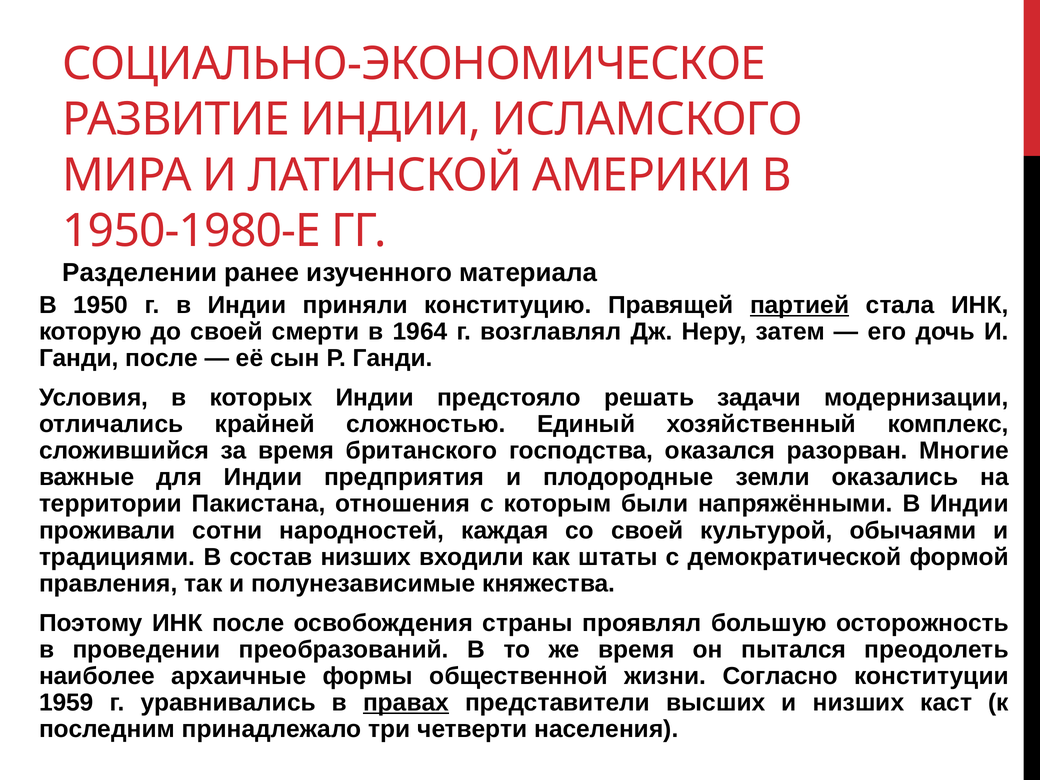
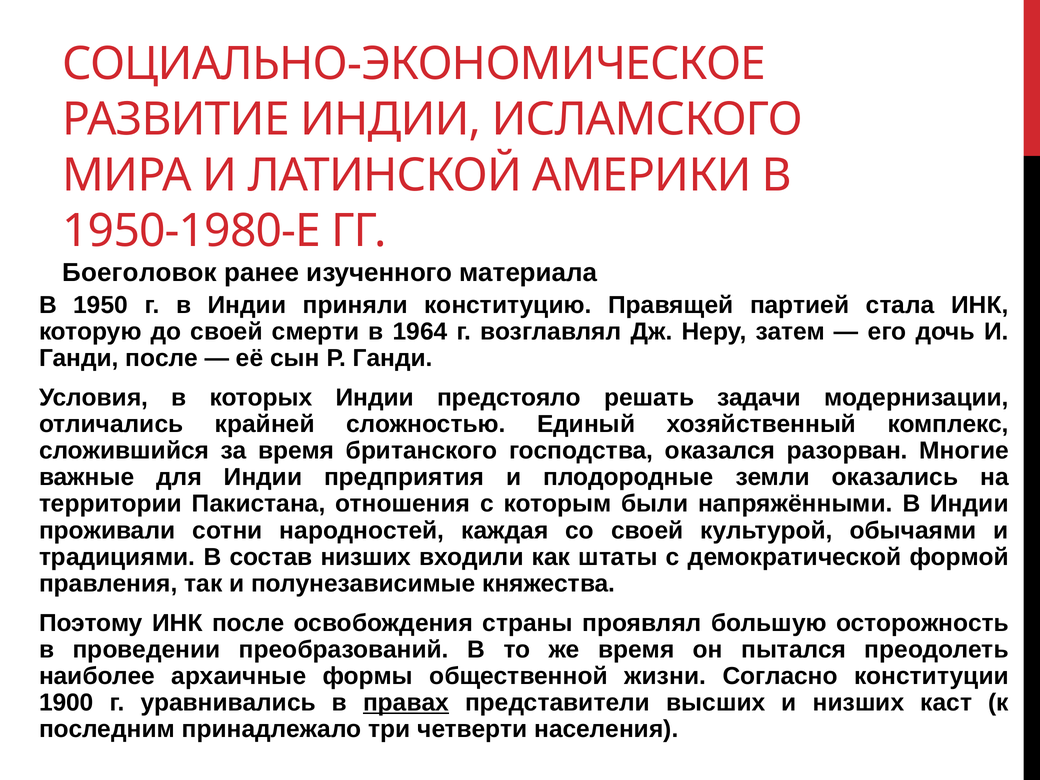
Разделении: Разделении -> Боеголовок (140, 273)
партией underline: present -> none (800, 305)
1959: 1959 -> 1900 (66, 703)
